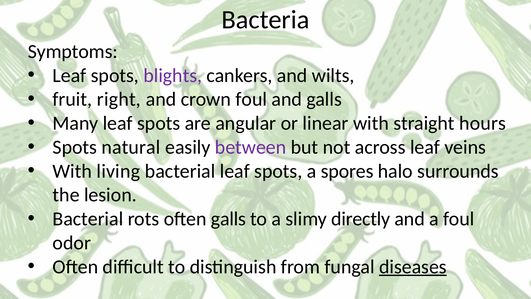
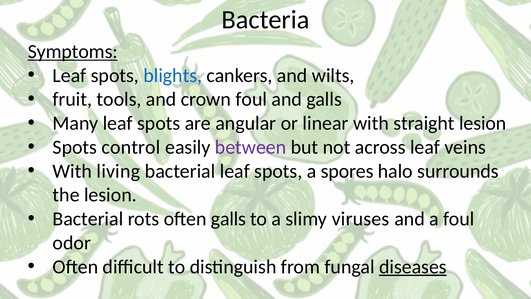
Symptoms underline: none -> present (73, 51)
blights colour: purple -> blue (173, 75)
right: right -> tools (119, 99)
straight hours: hours -> lesion (483, 123)
natural: natural -> control (131, 147)
directly: directly -> viruses (361, 219)
